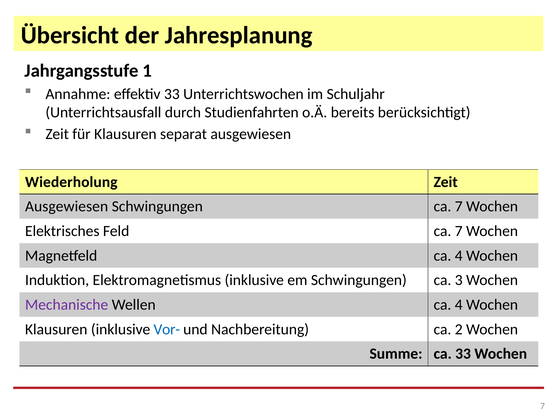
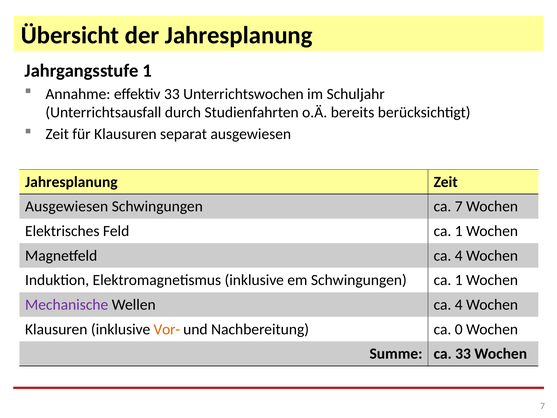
Wiederholung: Wiederholung -> Jahresplanung (71, 182)
Feld ca 7: 7 -> 1 (459, 231)
Schwingungen ca 3: 3 -> 1 (459, 280)
Vor- colour: blue -> orange (167, 329)
2: 2 -> 0 (459, 329)
